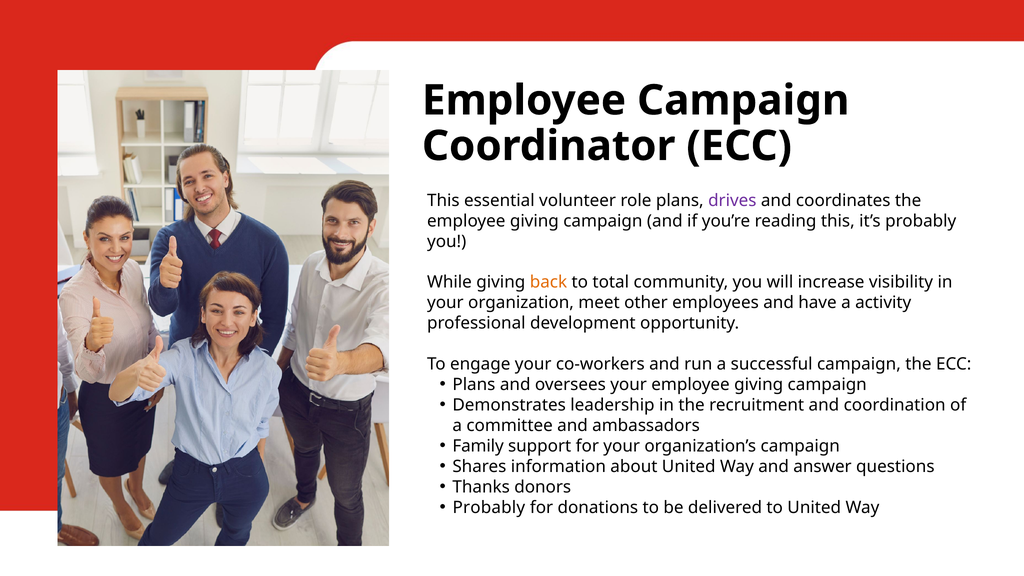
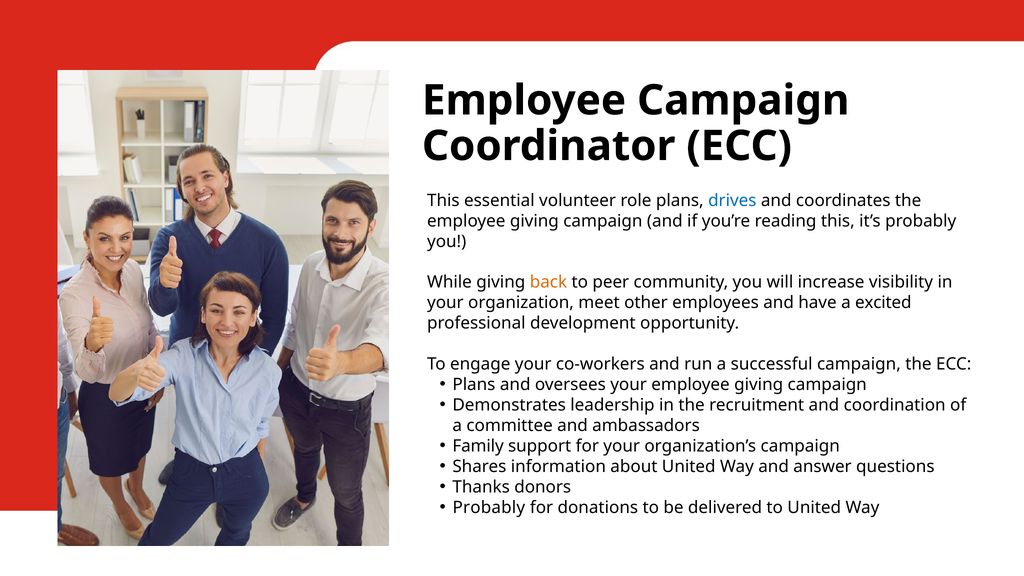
drives colour: purple -> blue (732, 200)
total: total -> peer (611, 282)
activity: activity -> excited (883, 303)
